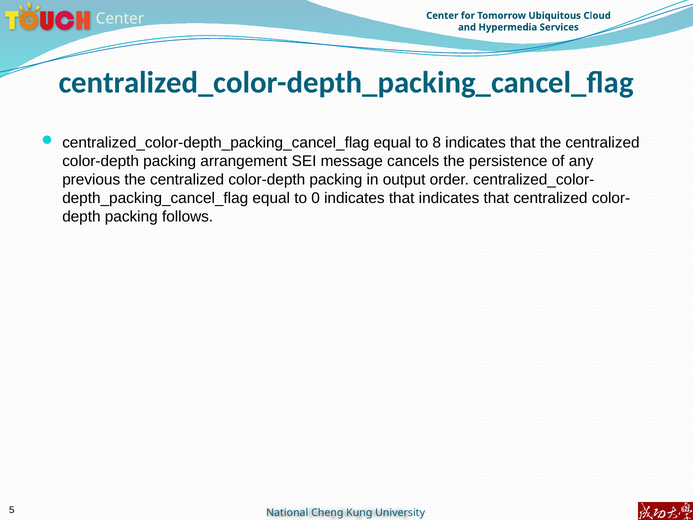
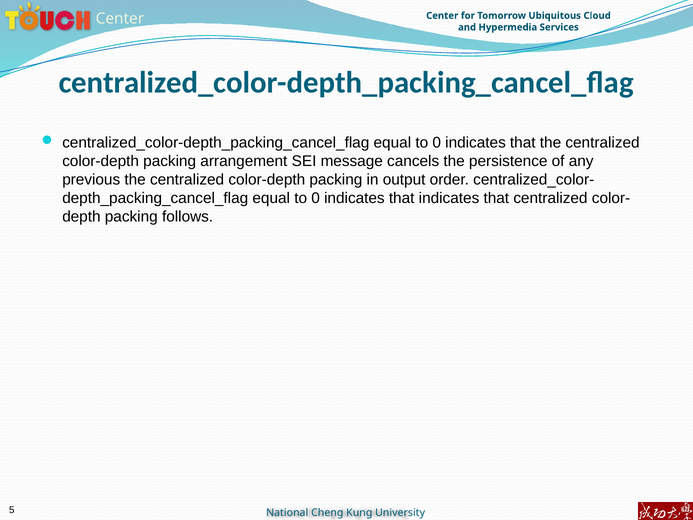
centralized_color-depth_packing_cancel_flag equal to 8: 8 -> 0 (437, 143)
